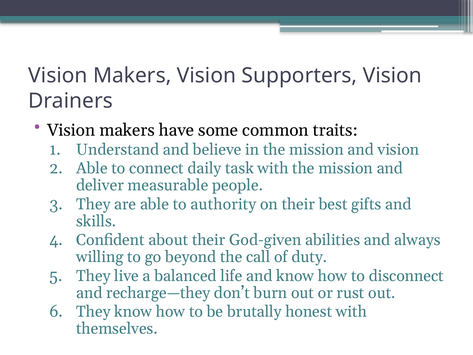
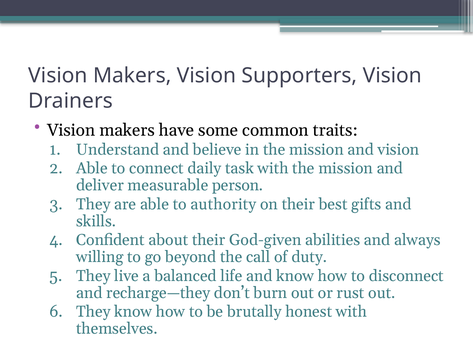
people: people -> person (238, 185)
